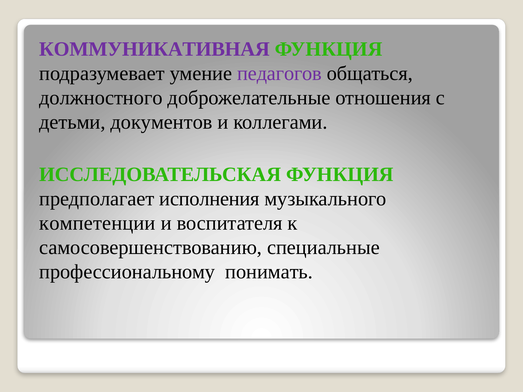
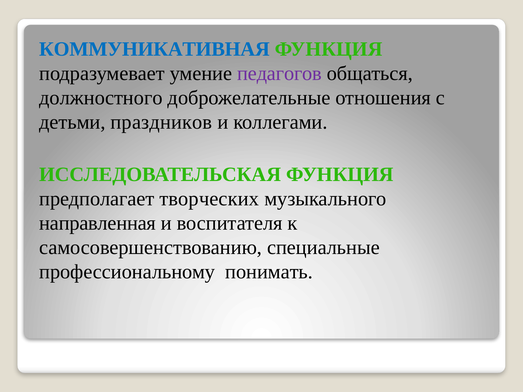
КОММУНИКАТИВНАЯ colour: purple -> blue (155, 49)
документов: документов -> праздников (161, 122)
исполнения: исполнения -> творческих (209, 199)
компетенции: компетенции -> направленная (98, 223)
